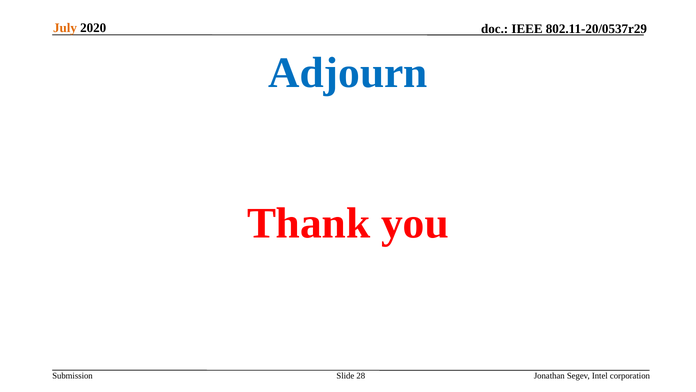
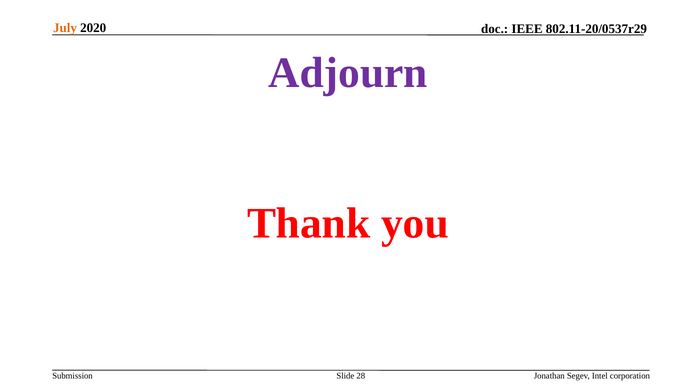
Adjourn colour: blue -> purple (348, 73)
